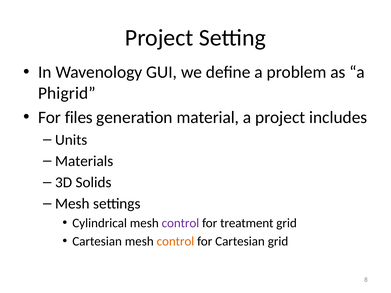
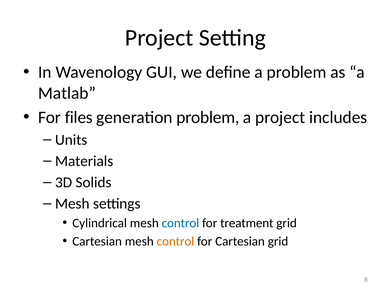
Phigrid: Phigrid -> Matlab (67, 93)
generation material: material -> problem (208, 117)
control colour: purple -> blue (180, 223)
